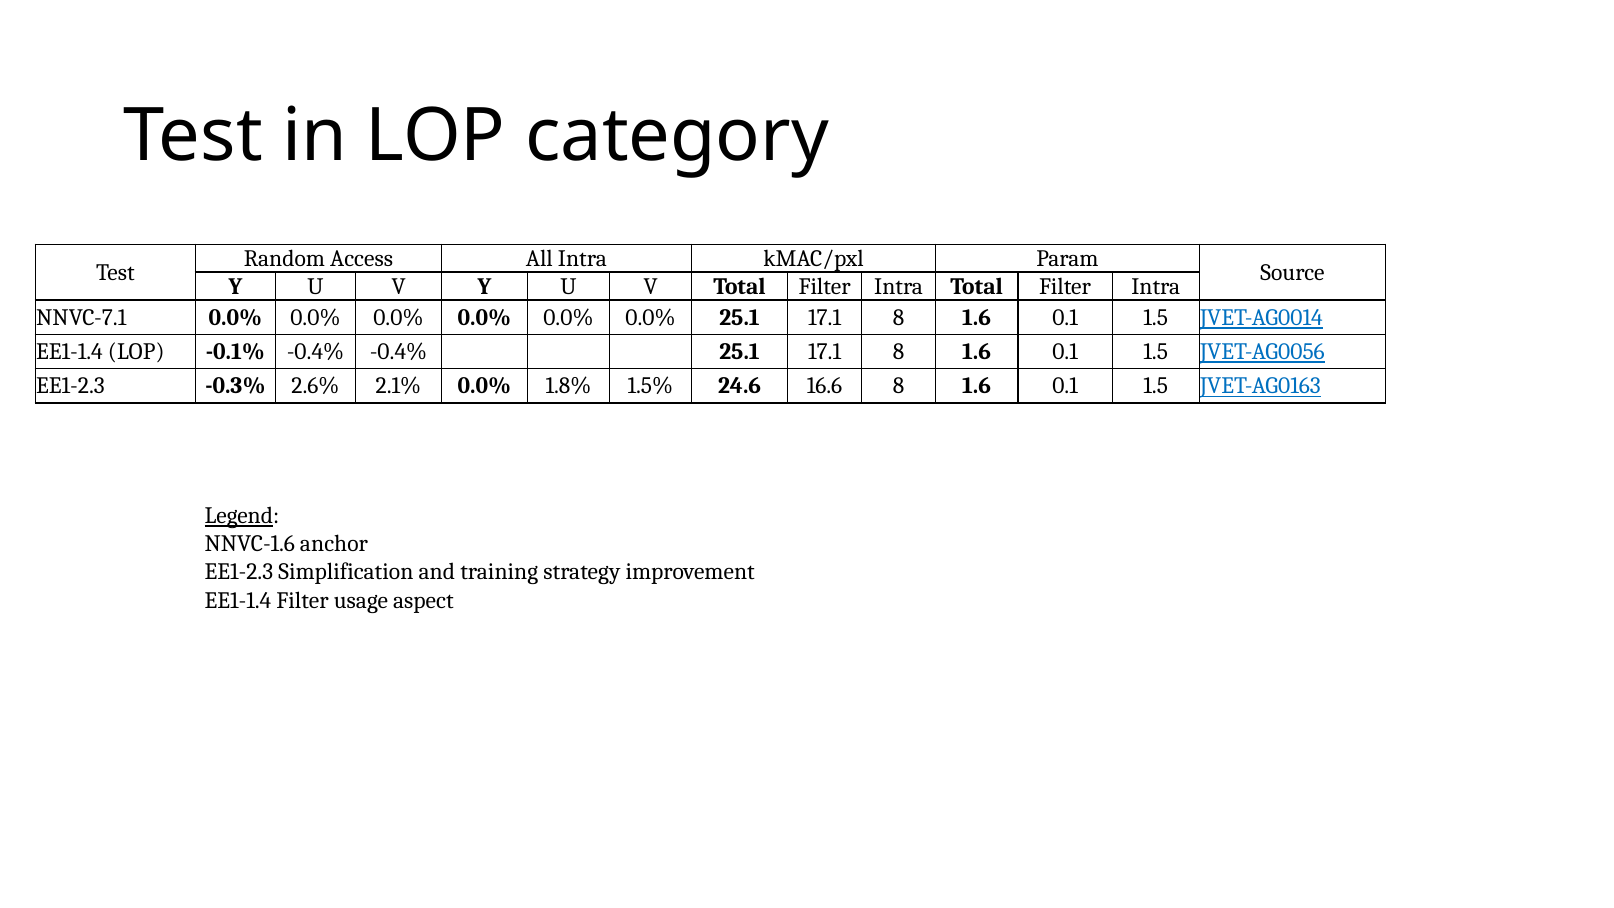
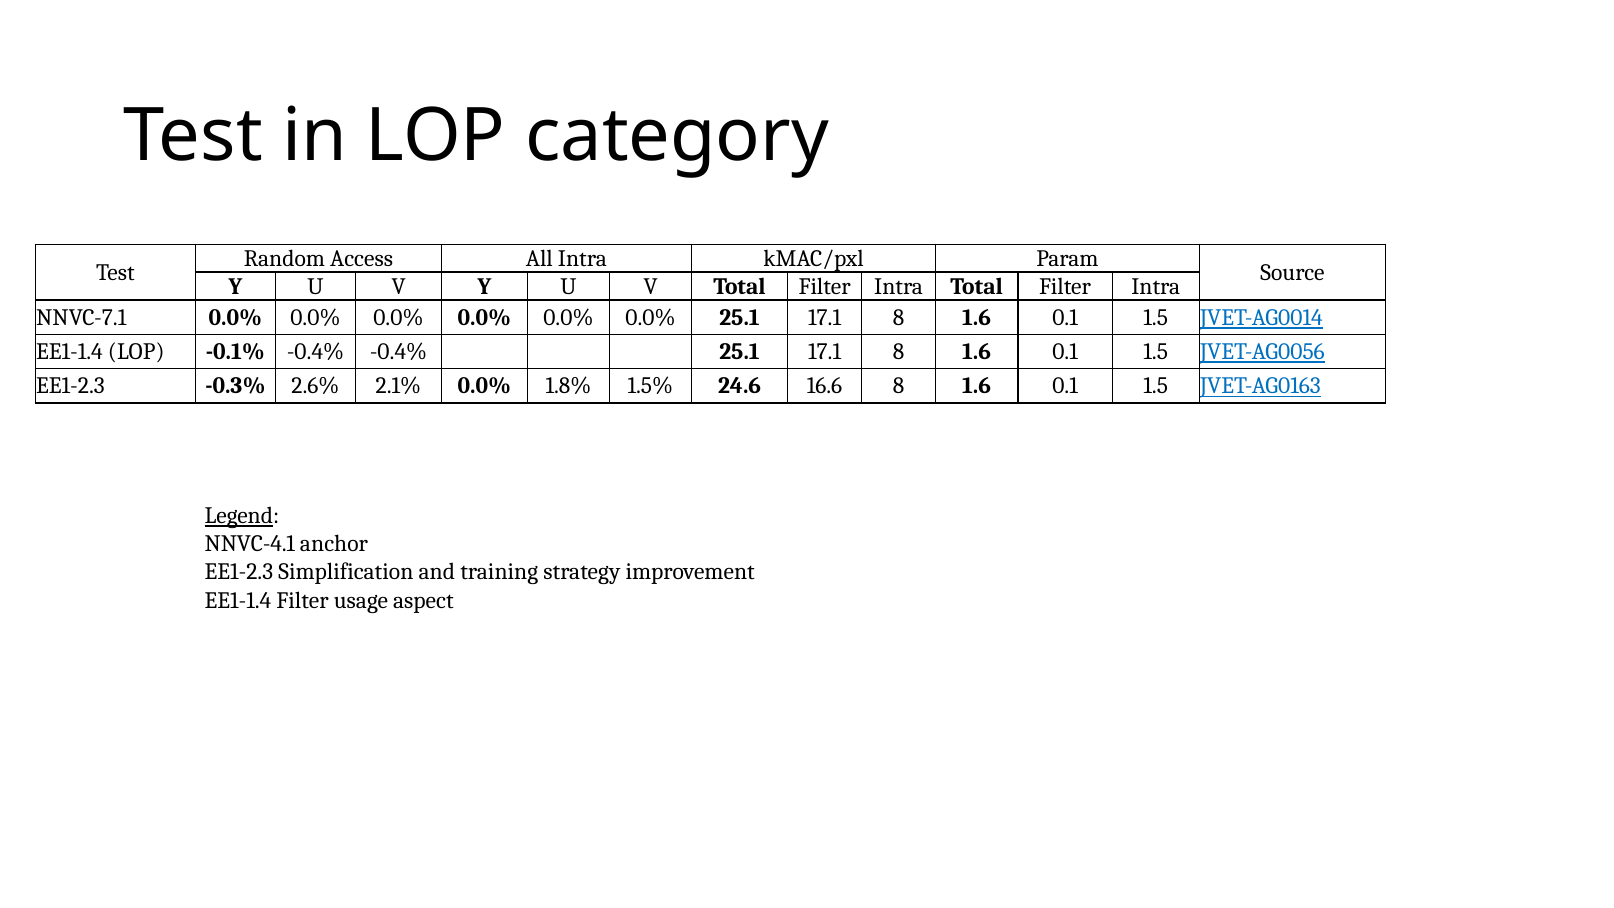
NNVC-1.6: NNVC-1.6 -> NNVC-4.1 (250, 544)
